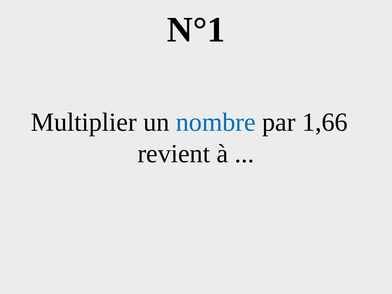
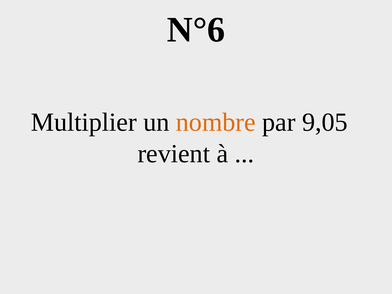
N°1: N°1 -> N°6 (196, 30)
nombre colour: blue -> orange (216, 122)
1,66: 1,66 -> 9,05 (325, 122)
